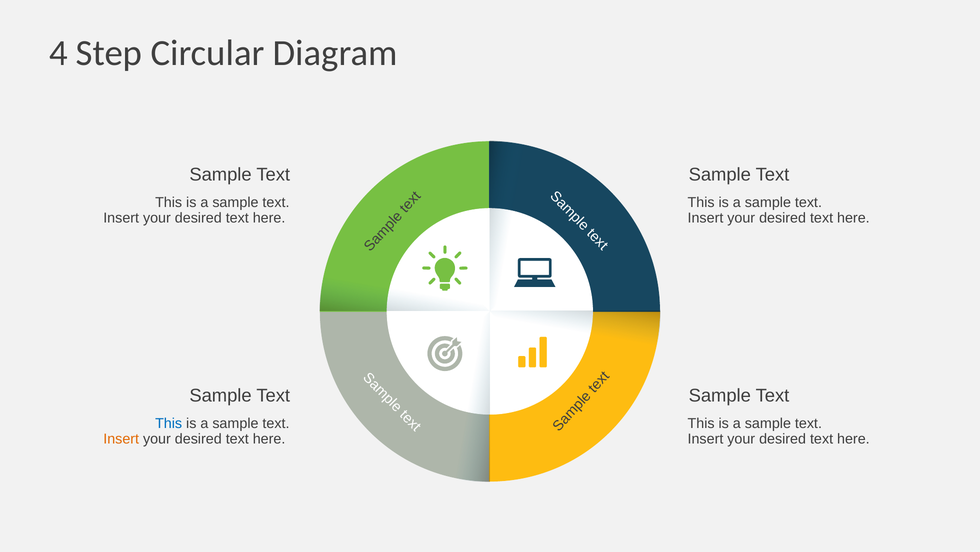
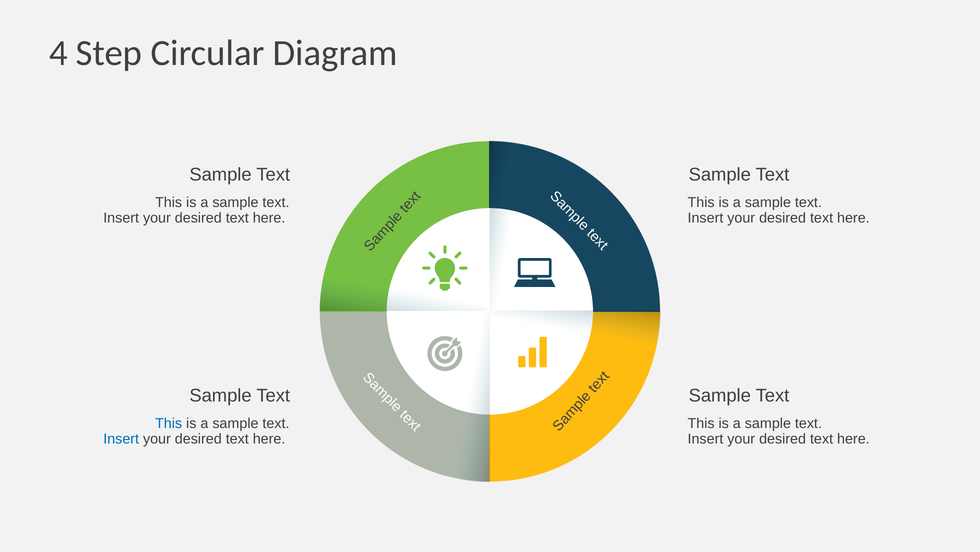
Insert colour: orange -> blue (121, 438)
